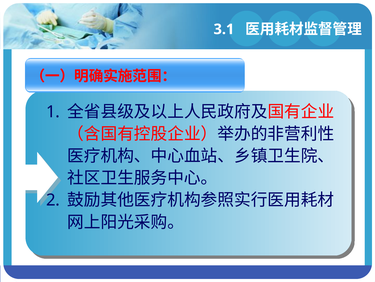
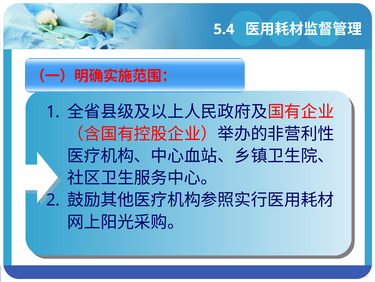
3.1: 3.1 -> 5.4 (224, 29)
